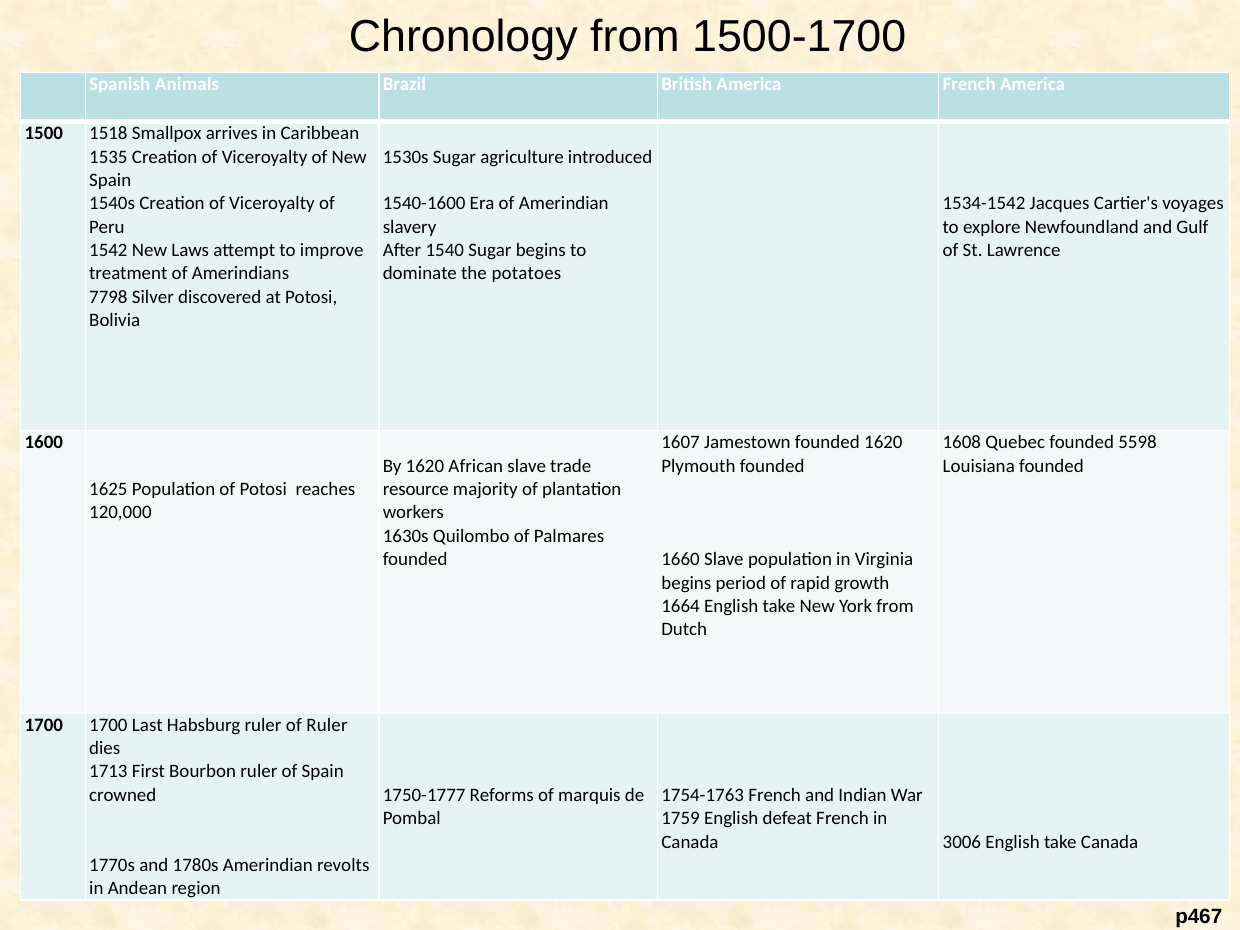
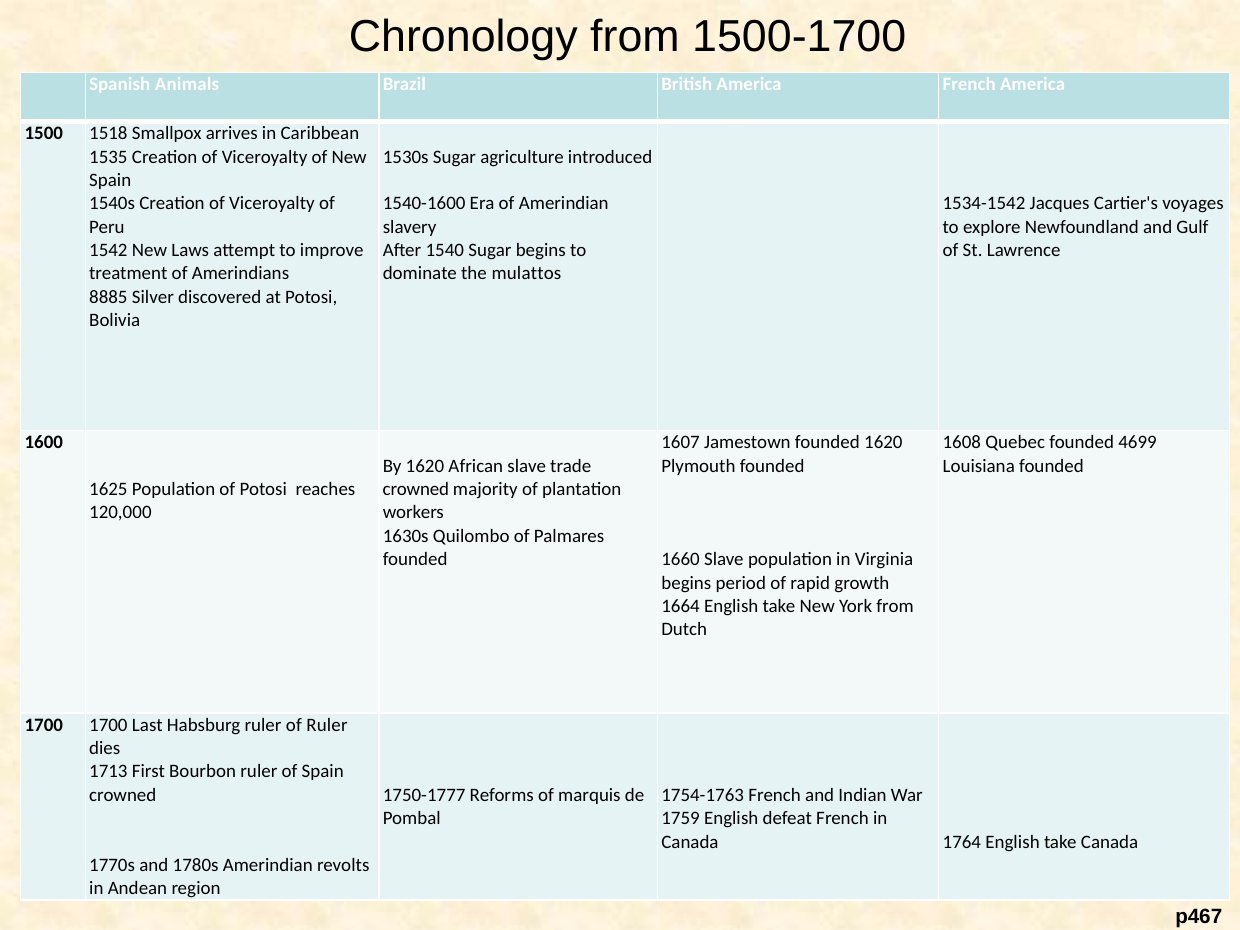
potatoes: potatoes -> mulattos (526, 274)
7798: 7798 -> 8885 (108, 297)
5598: 5598 -> 4699 (1138, 442)
resource: resource -> crowned (416, 489)
3006: 3006 -> 1764 (962, 842)
